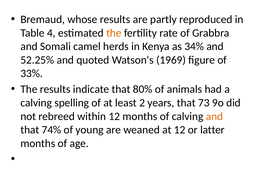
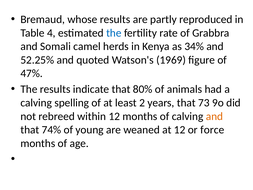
the colour: orange -> blue (114, 33)
33%: 33% -> 47% (32, 73)
latter: latter -> force (212, 130)
